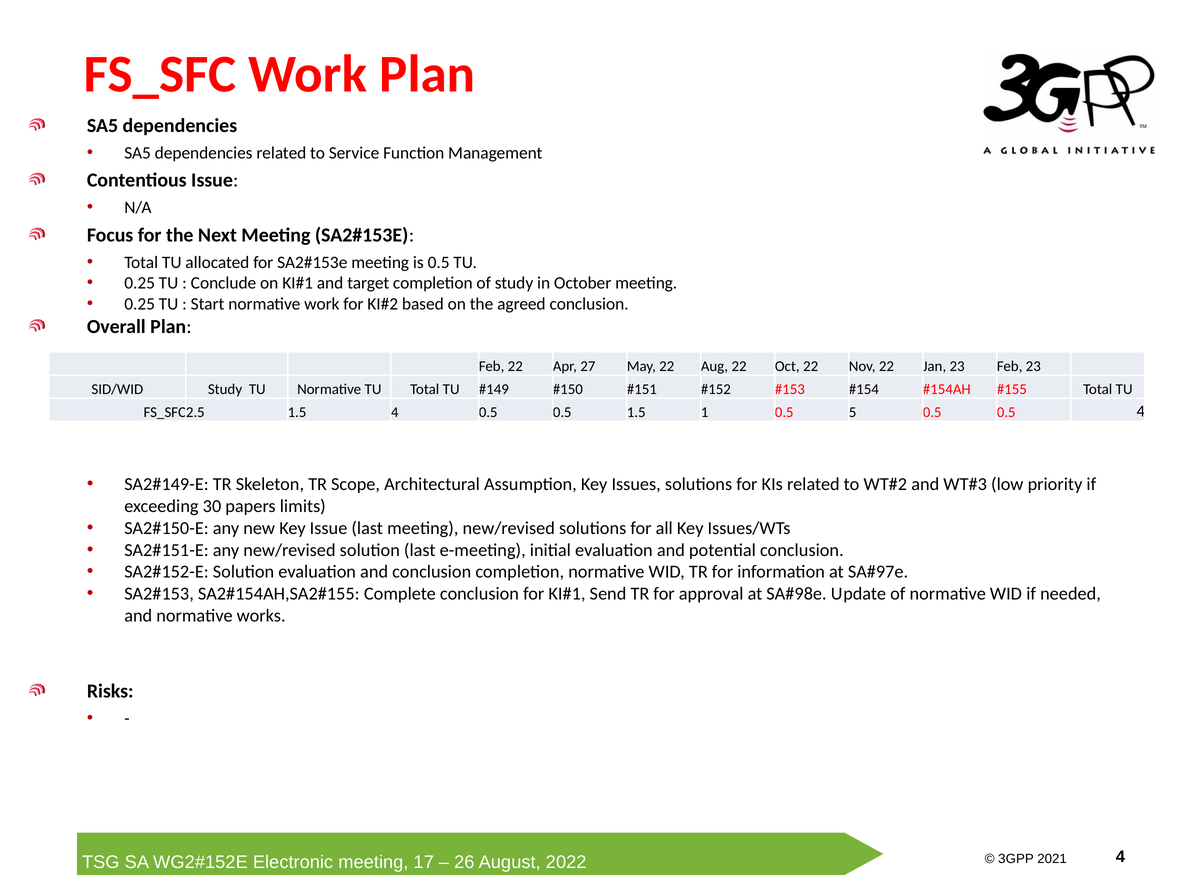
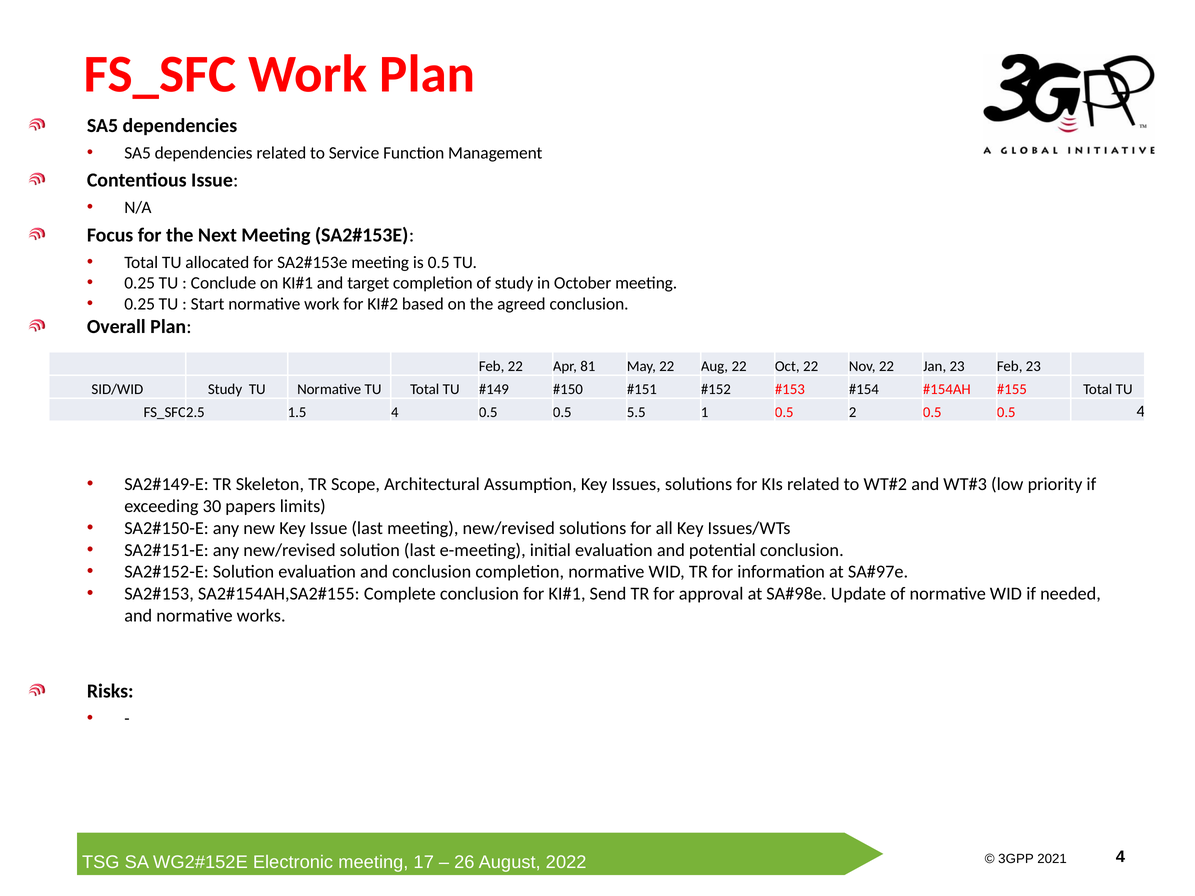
27: 27 -> 81 (588, 366)
0.5 1.5: 1.5 -> 5.5 (636, 412)
5: 5 -> 2 (853, 412)
